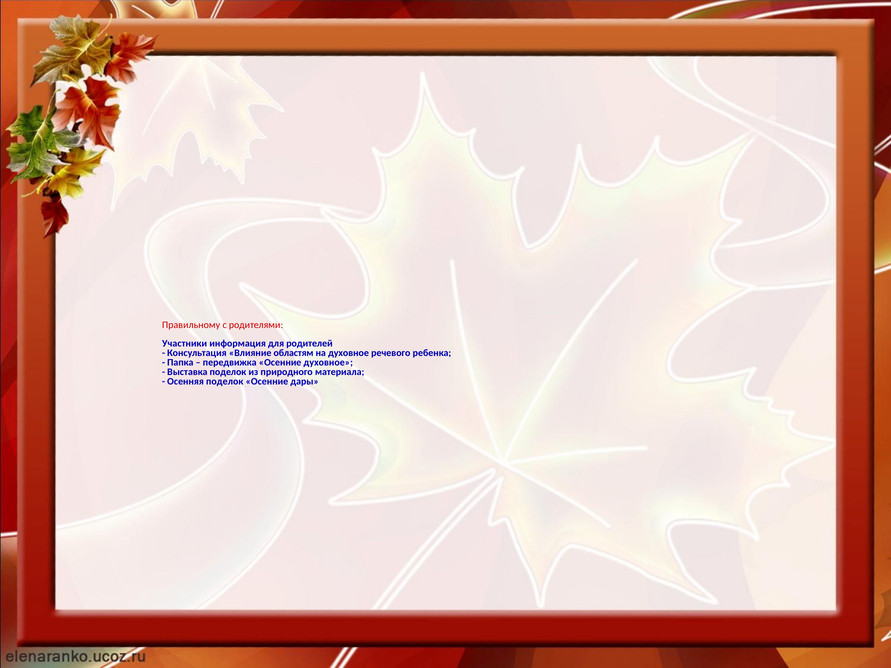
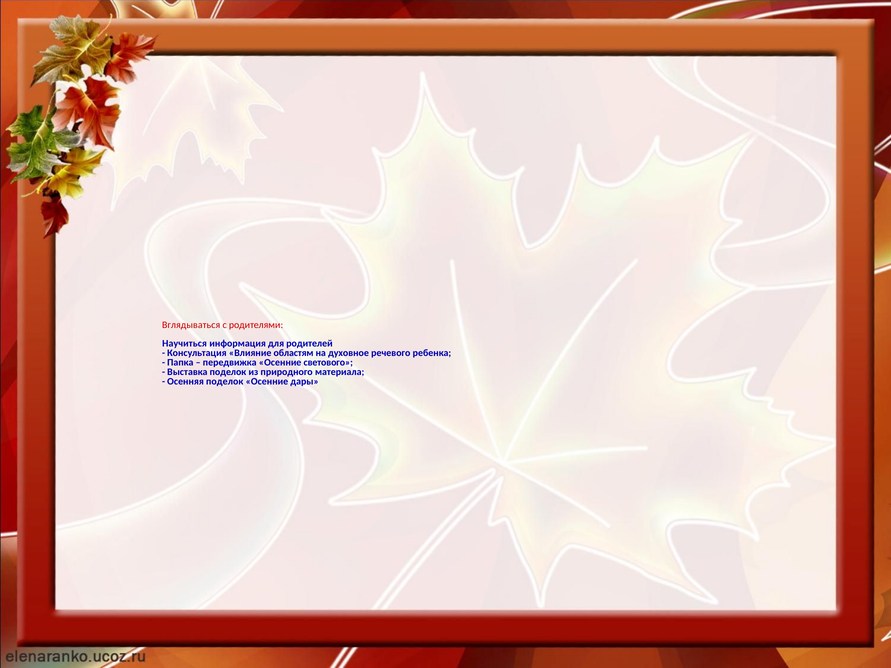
Правильному: Правильному -> Вглядываться (191, 325)
Участники: Участники -> Научиться (185, 344)
Осенние духовное: духовное -> светового (328, 363)
